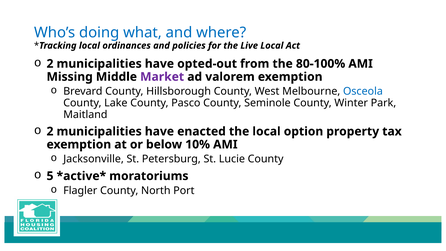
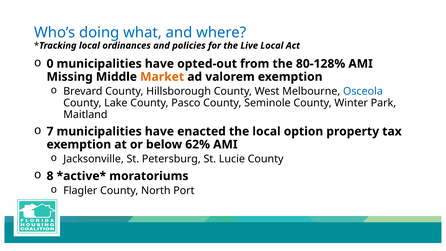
2: 2 -> 0 (50, 64)
80-100%: 80-100% -> 80-128% (321, 64)
Market colour: purple -> orange (162, 77)
2: 2 -> 7 (50, 131)
10%: 10% -> 62% (198, 144)
5: 5 -> 8 (50, 176)
